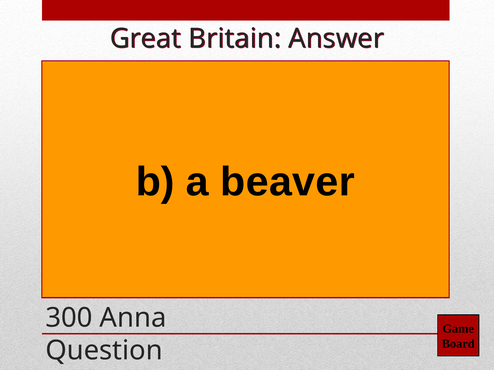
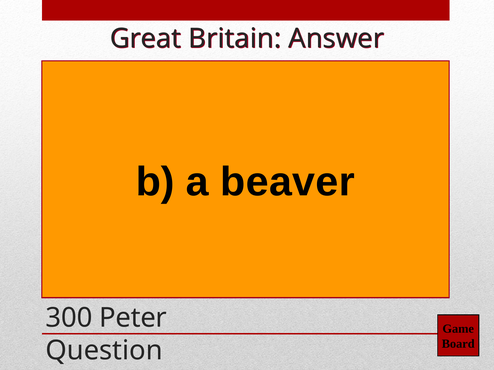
Anna: Anna -> Peter (133, 318)
